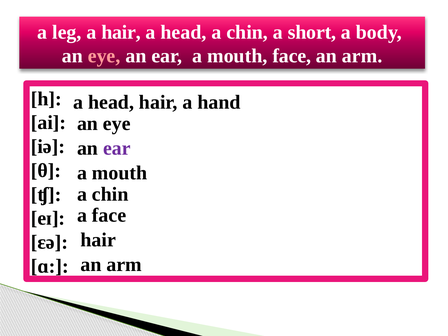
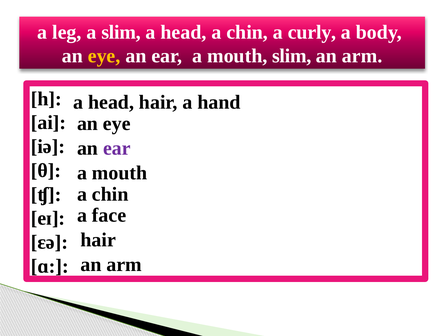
a hair: hair -> slim (121, 32)
short: short -> curly (312, 32)
eye colour: pink -> yellow (104, 56)
mouth face: face -> slim (292, 56)
